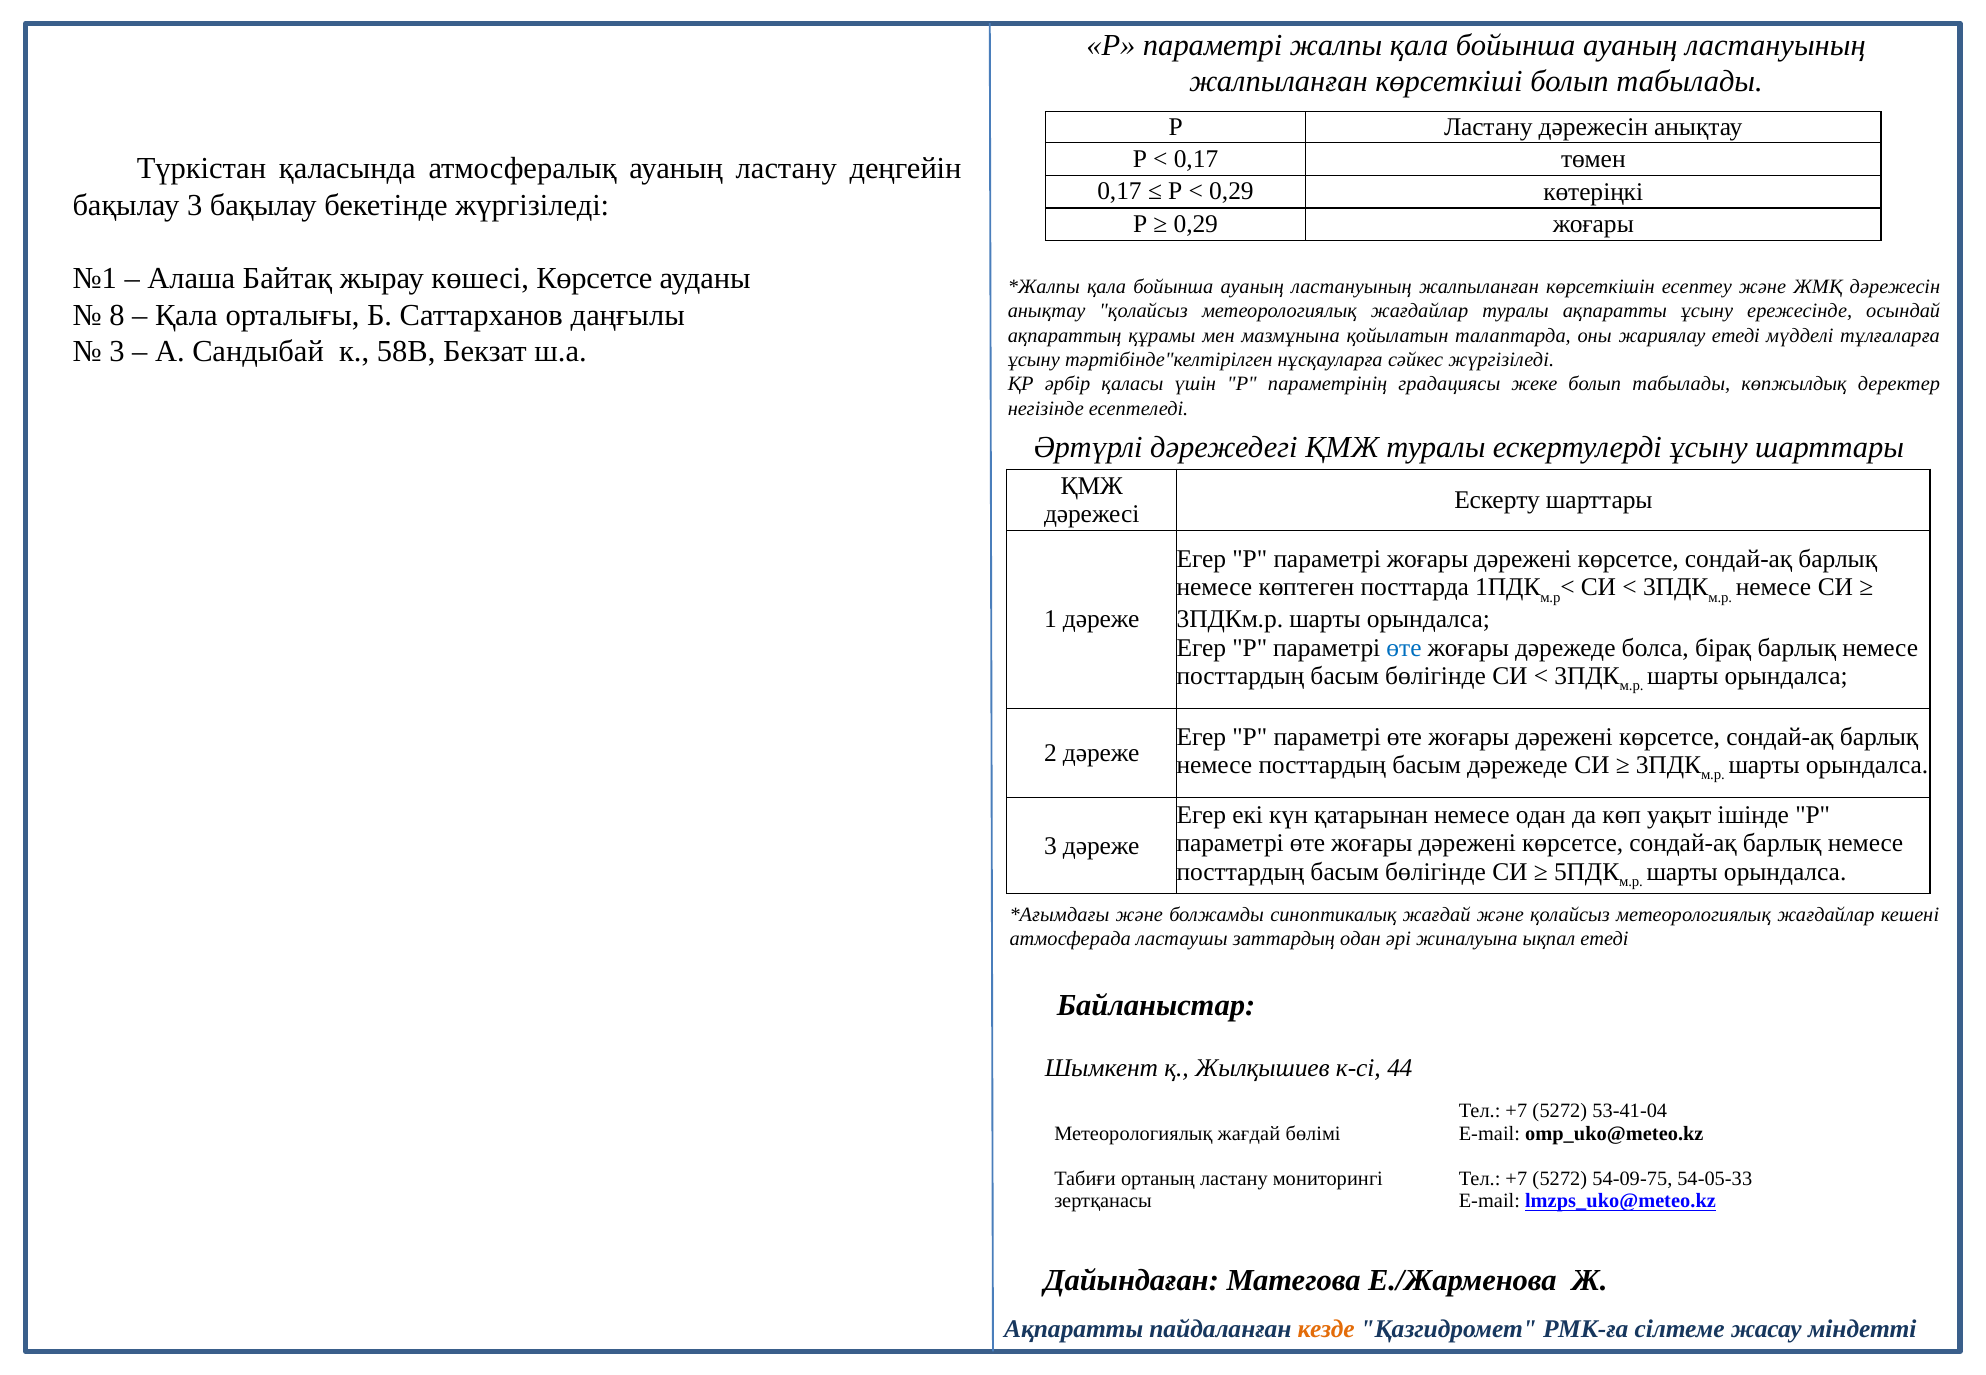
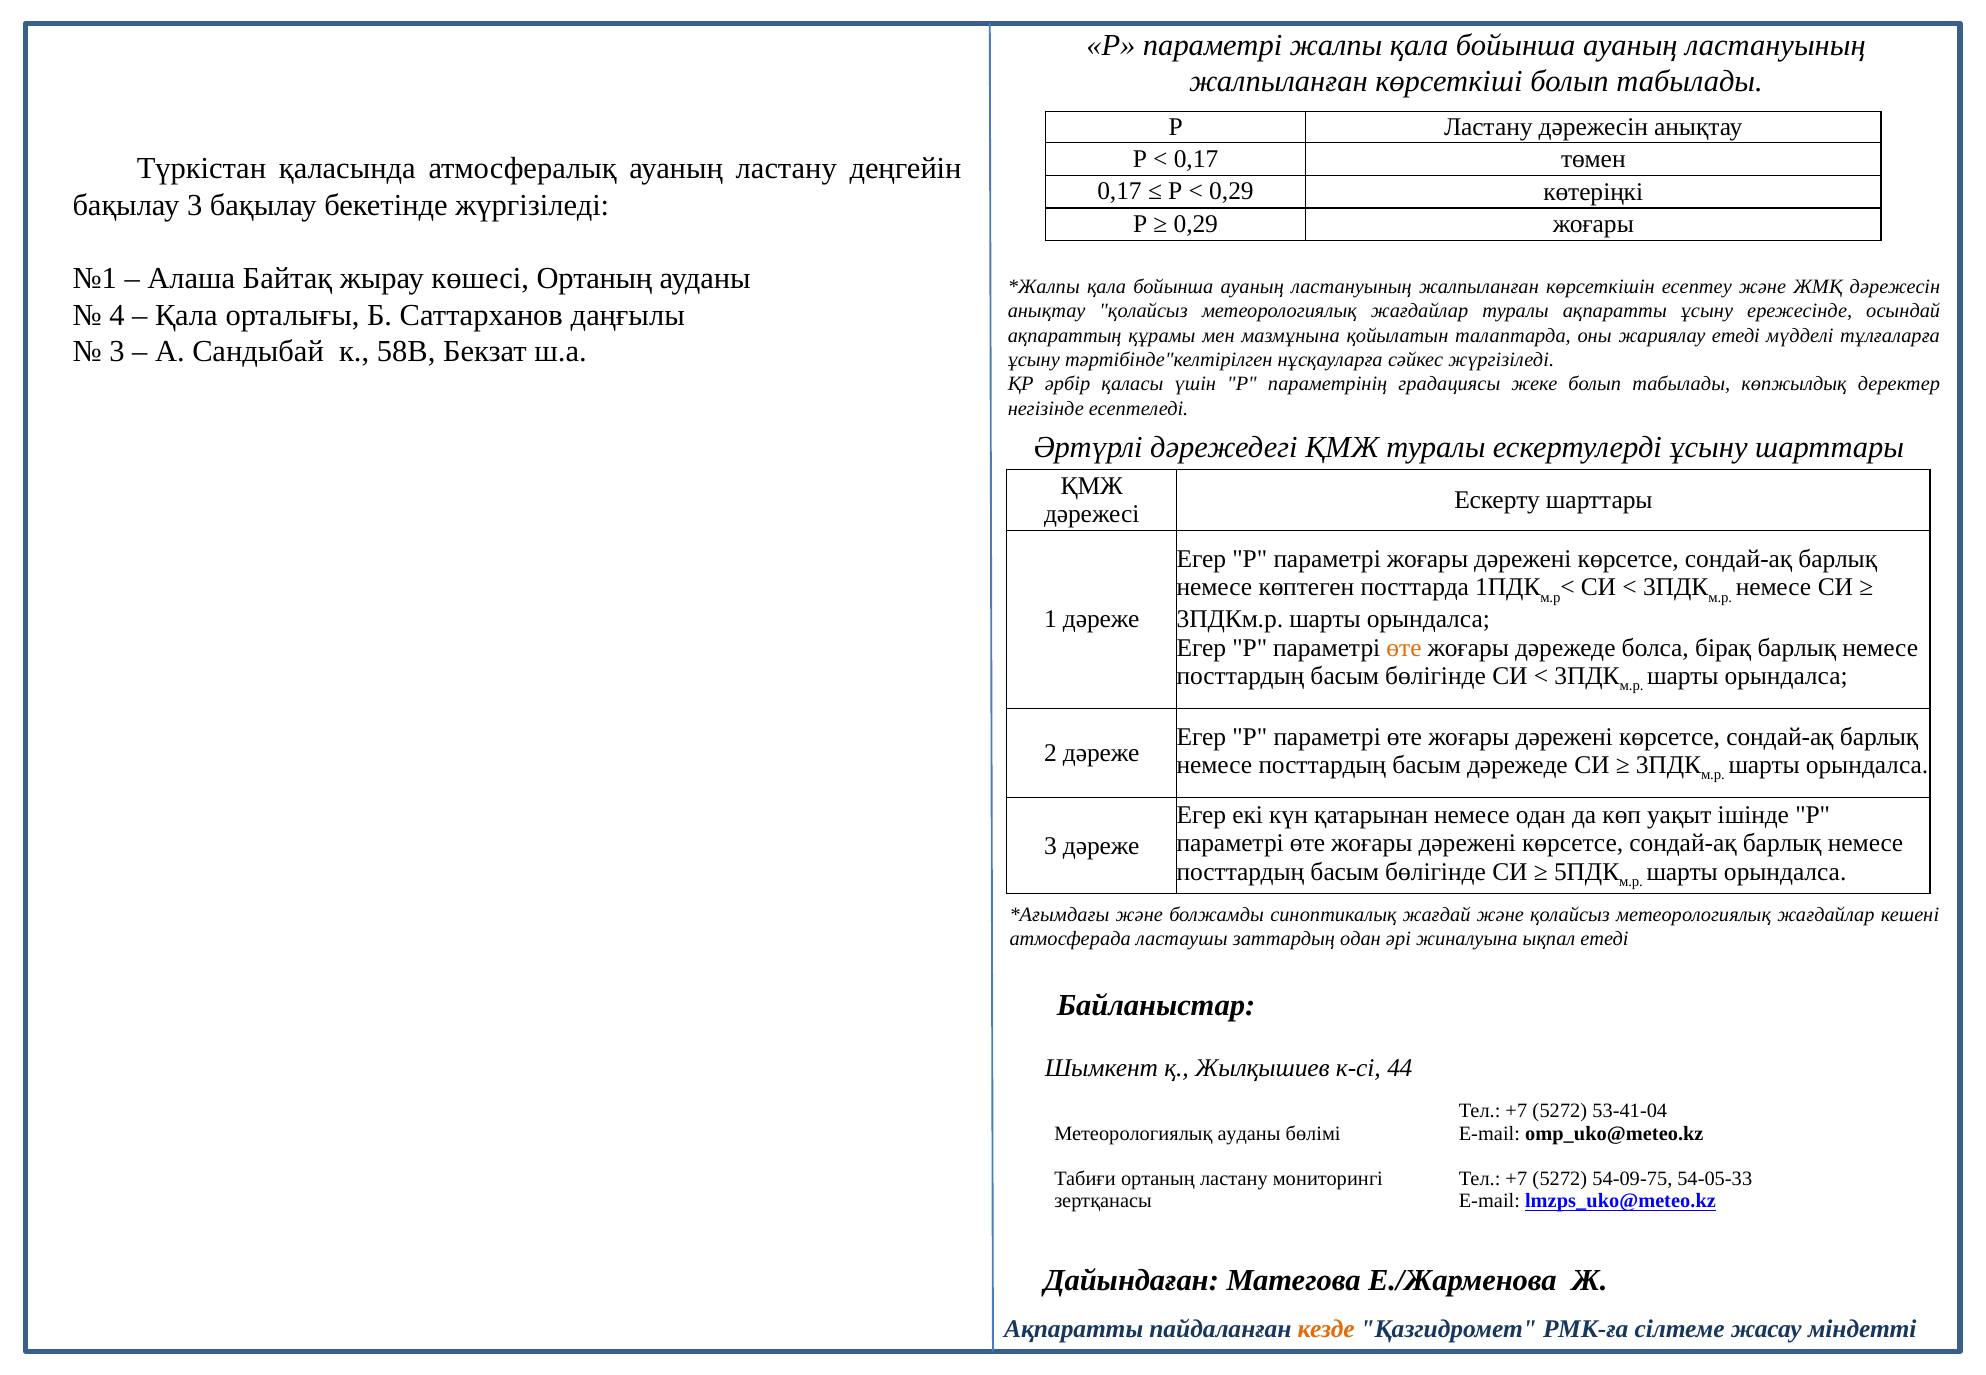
көшесі Көрсетсе: Көрсетсе -> Ортаның (594, 278)
8: 8 -> 4 (117, 315)
өте colour: blue -> orange (1404, 648)
Метеорологиялық жағдай: жағдай -> ауданы (1249, 1134)
